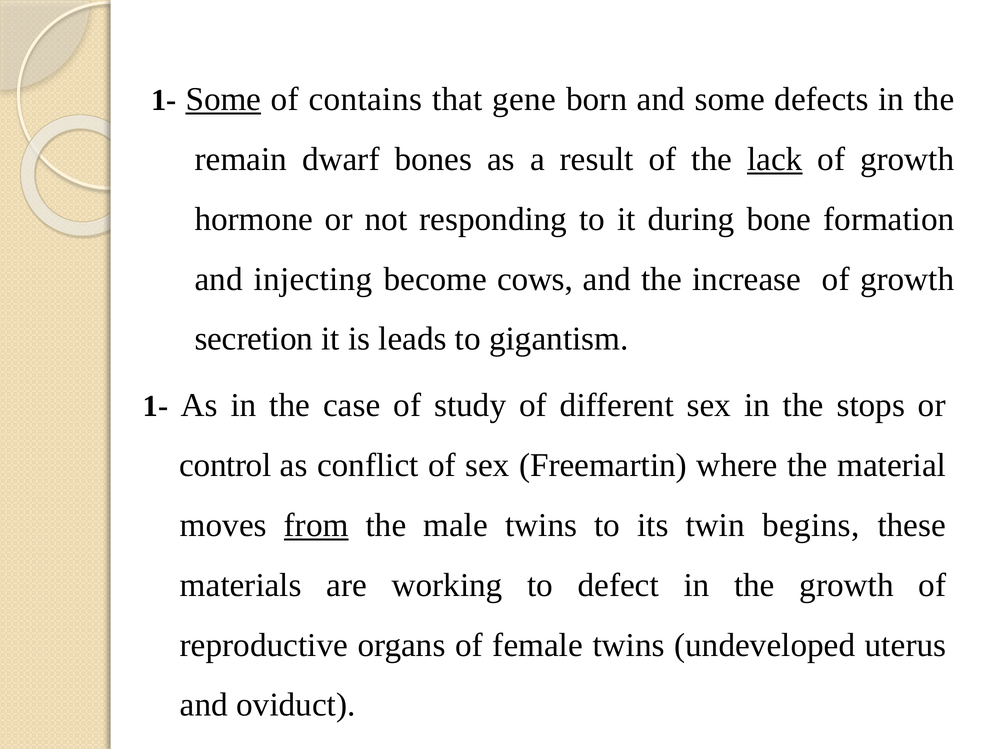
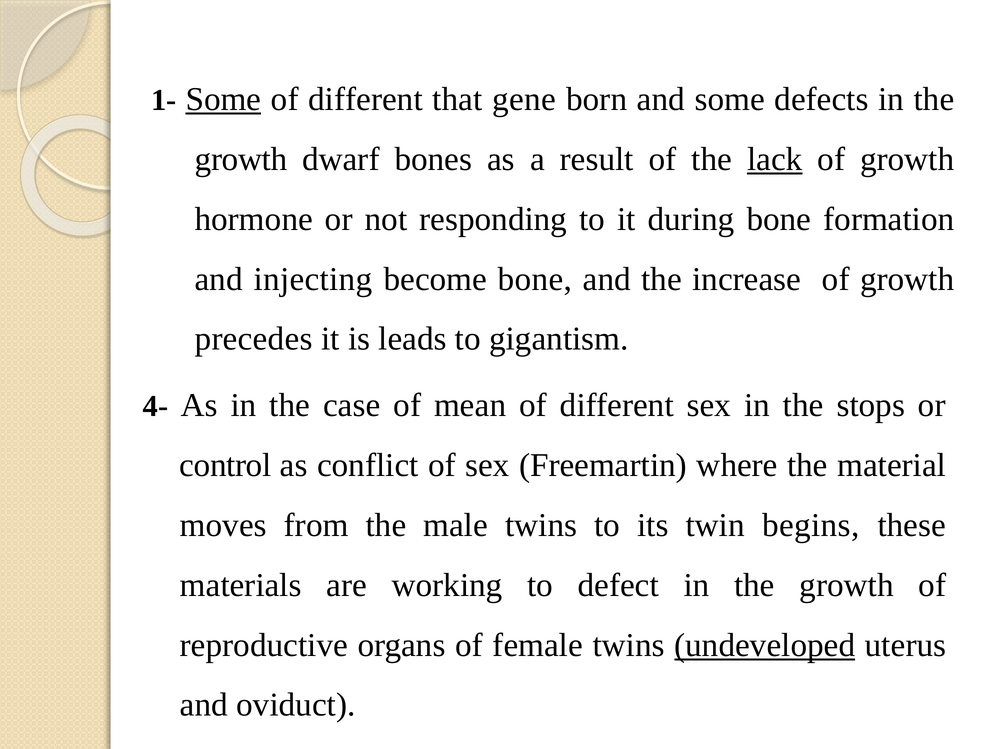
contains: contains -> different (366, 99)
remain: remain -> growth (241, 159)
become cows: cows -> bone (535, 279)
secretion: secretion -> precedes (254, 339)
1-: 1- -> 4- (156, 406)
study: study -> mean (470, 405)
from underline: present -> none (316, 525)
undeveloped underline: none -> present (765, 645)
